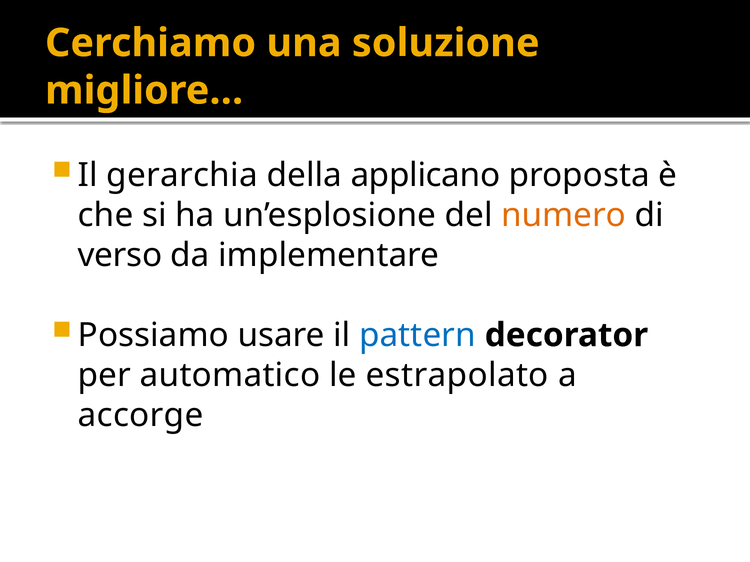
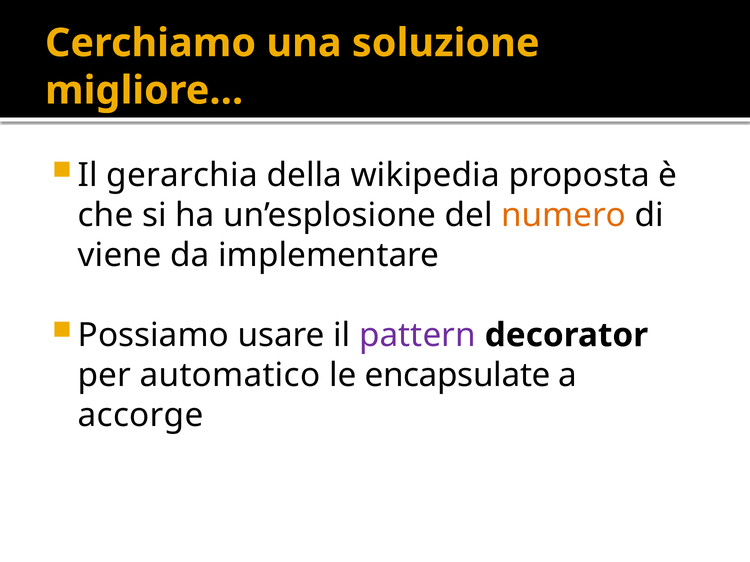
applicano: applicano -> wikipedia (425, 175)
verso: verso -> viene (120, 255)
pattern colour: blue -> purple (417, 335)
estrapolato: estrapolato -> encapsulate (458, 375)
